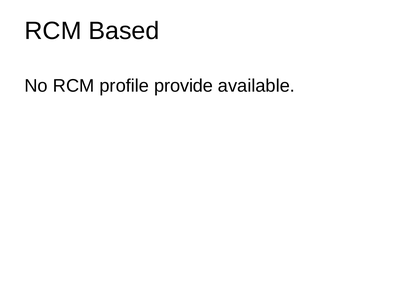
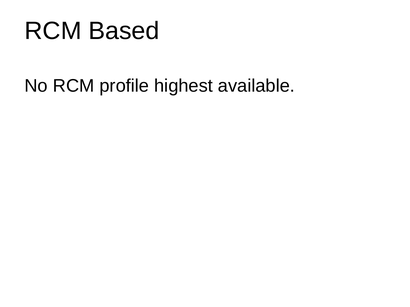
provide: provide -> highest (184, 86)
